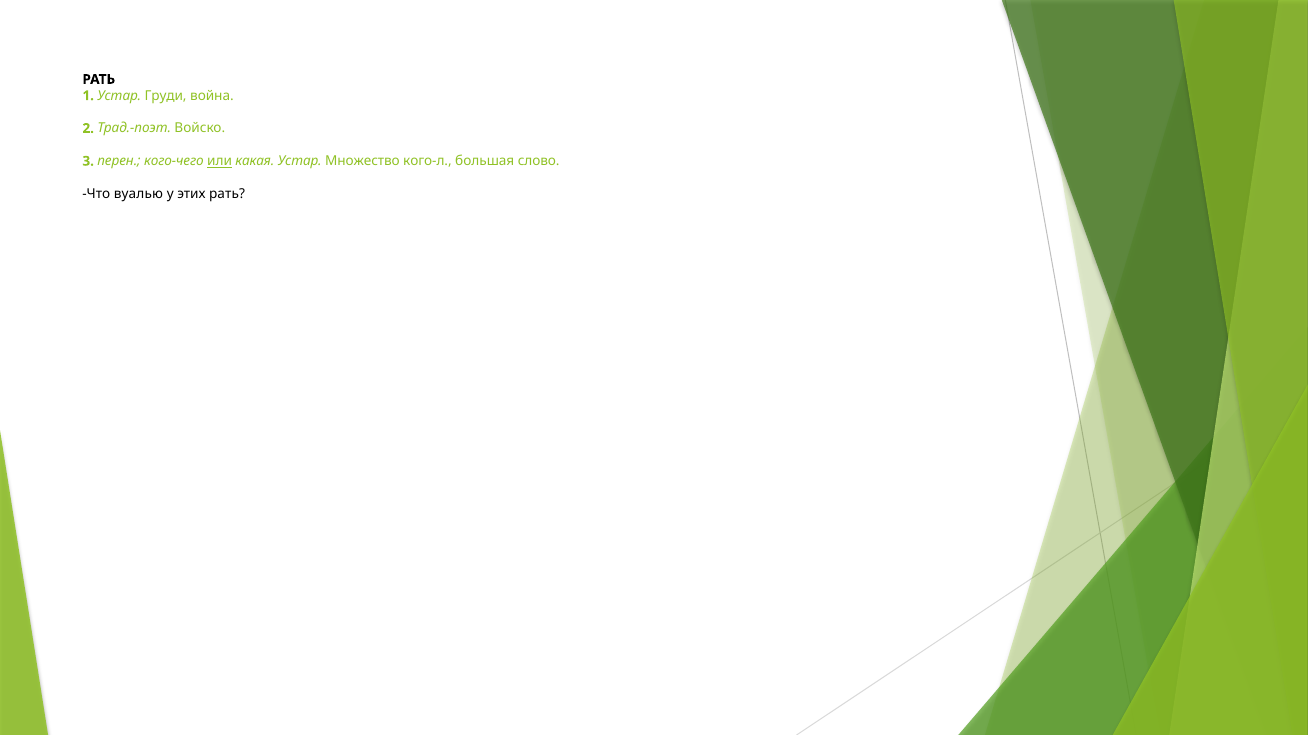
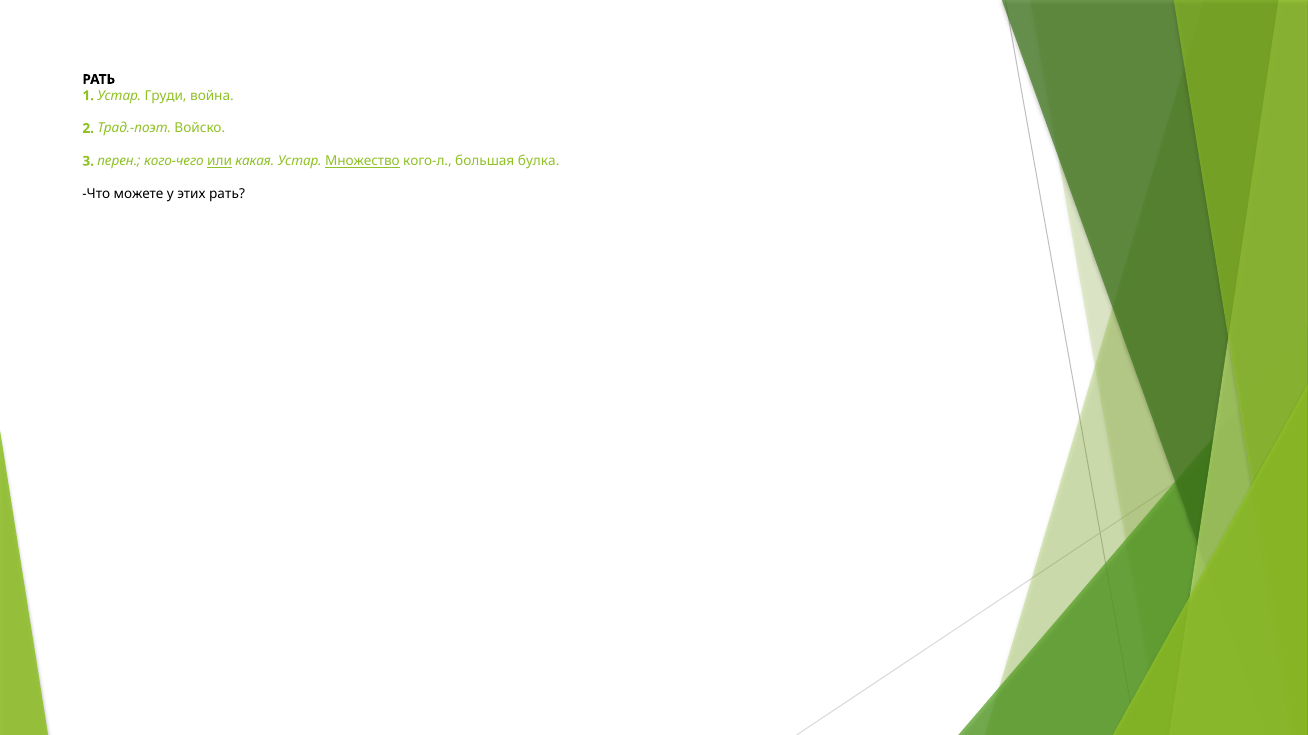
Множество underline: none -> present (362, 161)
слово: слово -> булка (539, 161)
вуалью: вуалью -> можете (139, 194)
